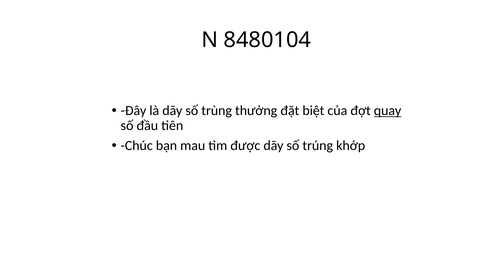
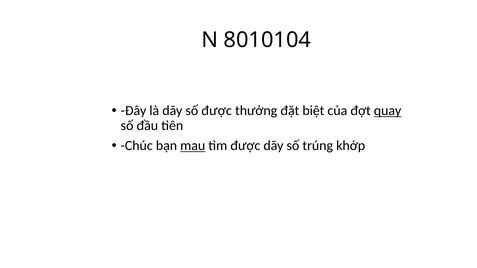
8480104: 8480104 -> 8010104 (267, 40)
số trùng: trùng -> được (217, 111)
mau underline: none -> present (193, 146)
